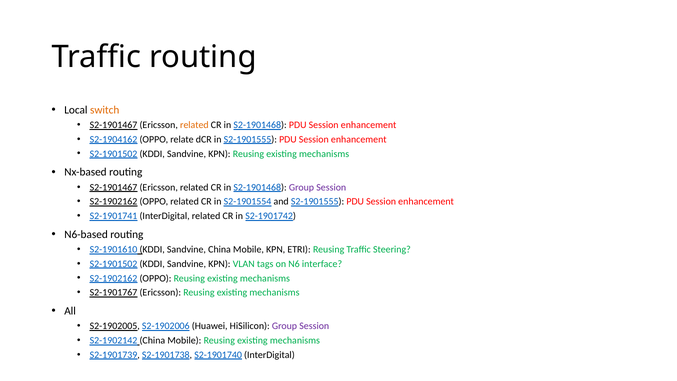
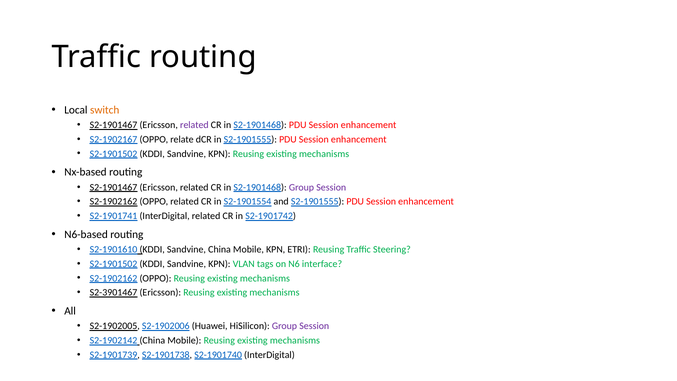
related colour: orange -> purple (194, 125)
S2-1904162: S2-1904162 -> S2-1902167 (114, 139)
S2-1901767: S2-1901767 -> S2-3901467 (114, 292)
